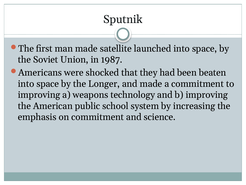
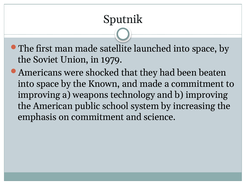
1987: 1987 -> 1979 (112, 60)
Longer: Longer -> Known (104, 84)
